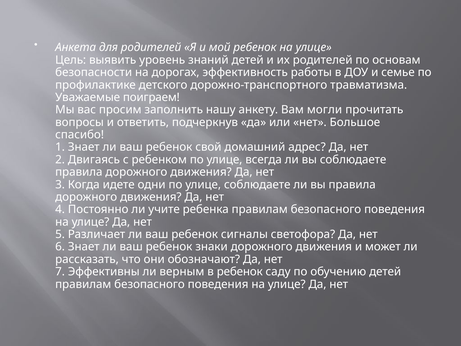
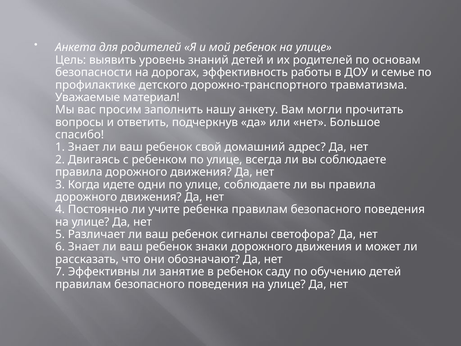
поиграем: поиграем -> материал (151, 97)
верным: верным -> занятие (182, 272)
